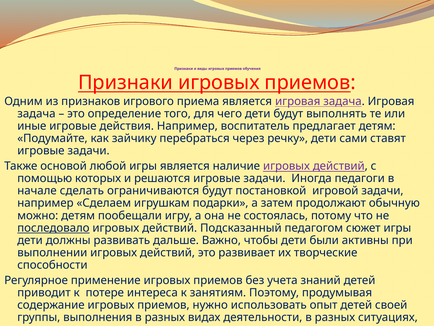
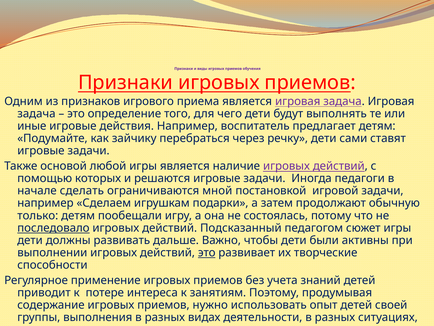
ограничиваются будут: будут -> мной (217, 191)
можно: можно -> только (38, 215)
это underline: none -> present (207, 252)
